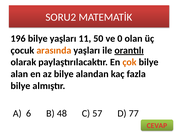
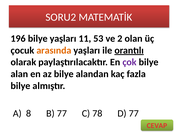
50: 50 -> 53 (98, 39)
0: 0 -> 2 (120, 39)
çok colour: orange -> purple (130, 62)
6: 6 -> 8 (29, 114)
B 48: 48 -> 77 (62, 114)
57: 57 -> 78 (97, 114)
